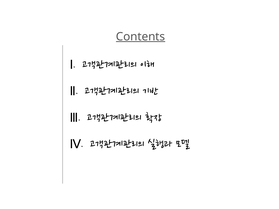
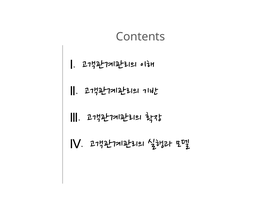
Contents underline: present -> none (141, 37)
